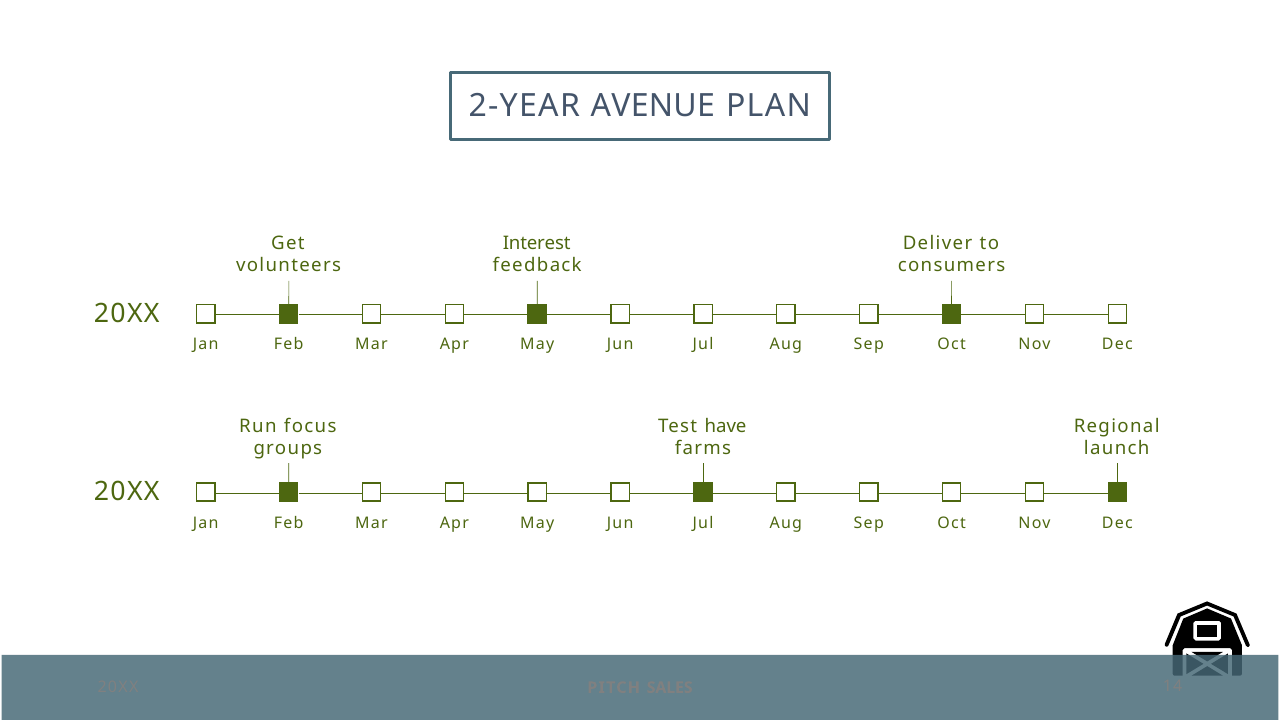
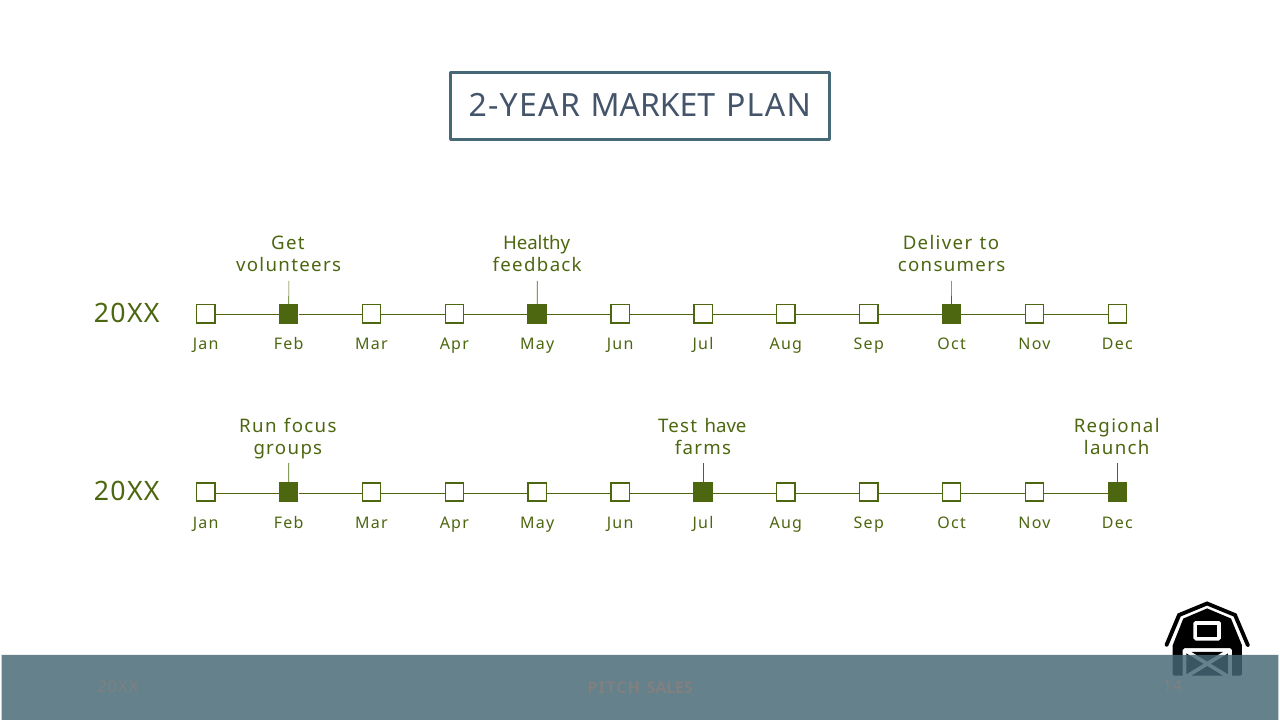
AVENUE: AVENUE -> MARKET (653, 106)
Interest: Interest -> Healthy (537, 243)
